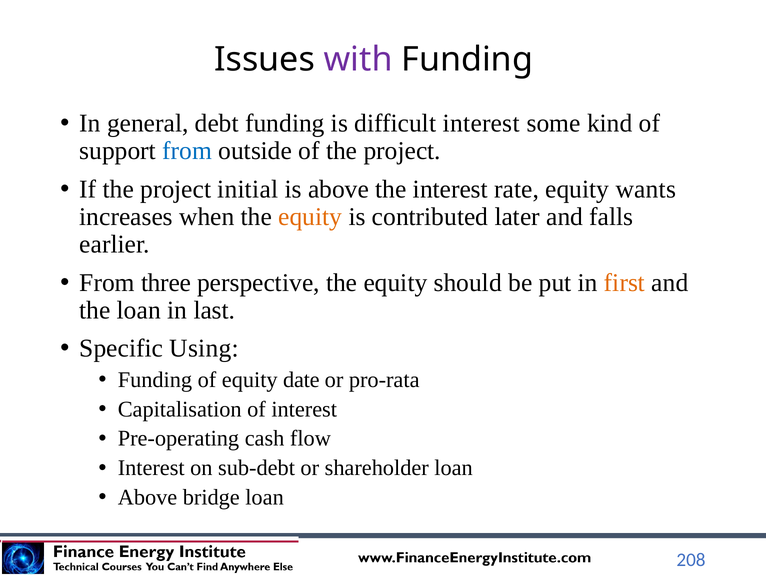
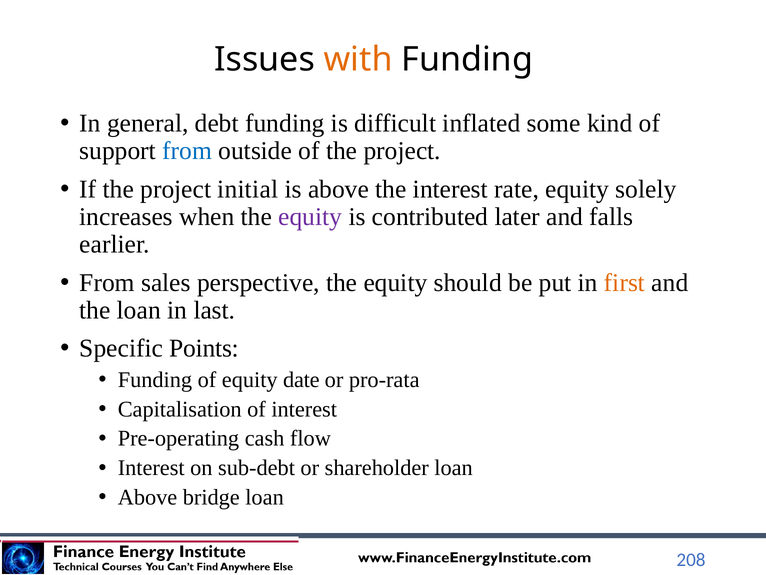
with colour: purple -> orange (358, 59)
difficult interest: interest -> inflated (481, 123)
wants: wants -> solely (646, 189)
equity colour: orange -> purple (310, 217)
three: three -> sales (166, 282)
Using: Using -> Points (204, 348)
